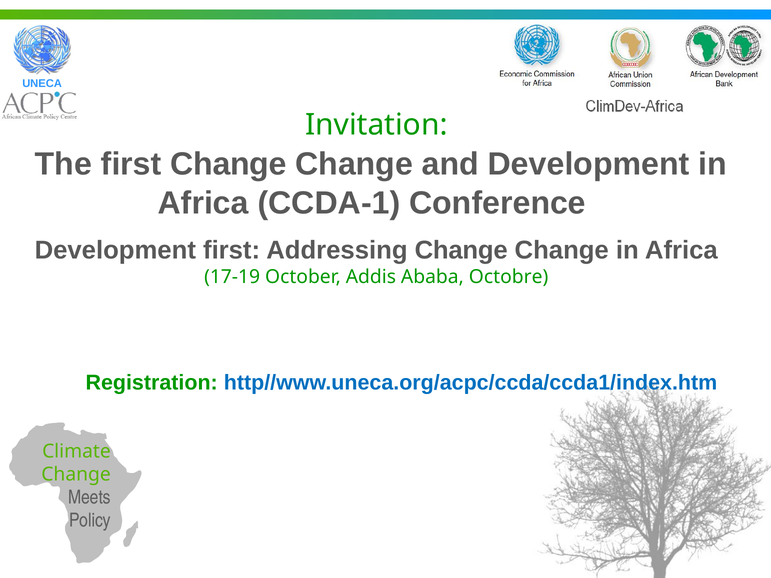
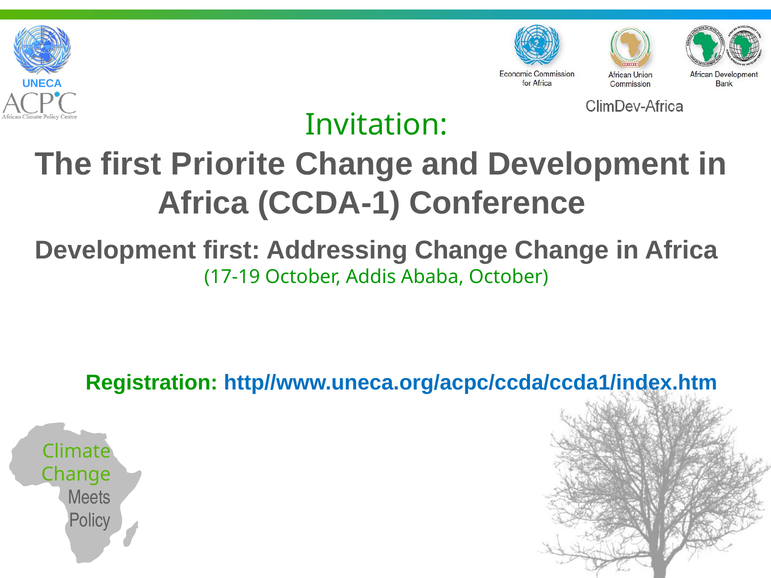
first Change: Change -> Priorite (228, 164)
Ababa Octobre: Octobre -> October (509, 277)
